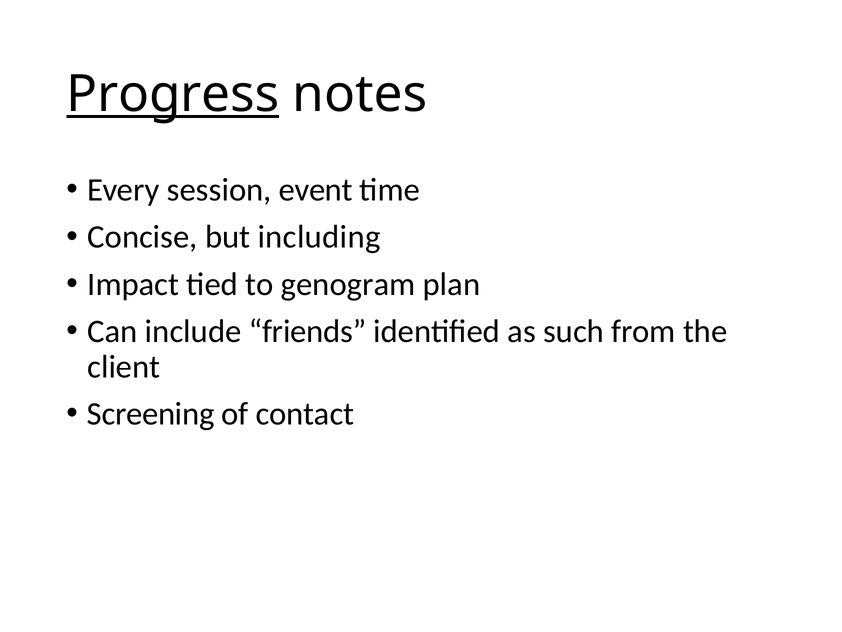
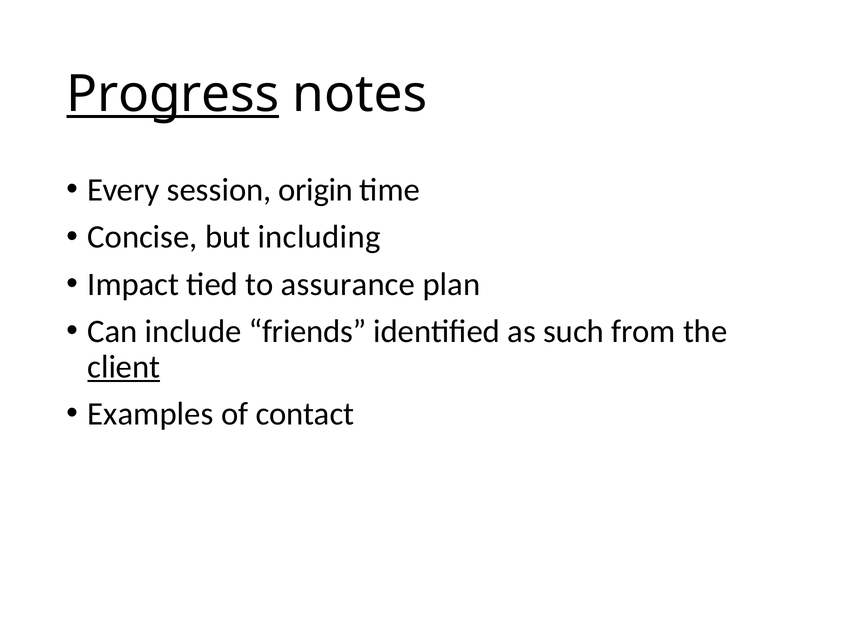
event: event -> origin (316, 190)
genogram: genogram -> assurance (348, 284)
client underline: none -> present (124, 366)
Screening: Screening -> Examples (150, 413)
